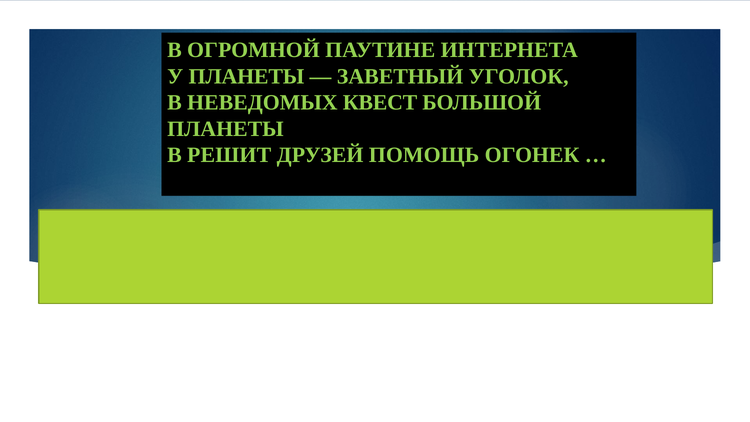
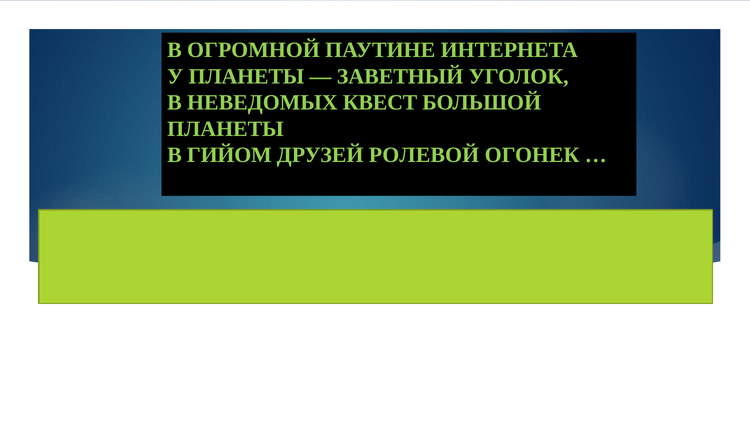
РЕШИТ: РЕШИТ -> ГИЙОМ (229, 155)
ПОМОЩЬ: ПОМОЩЬ -> РОЛЕВОЙ (424, 155)
